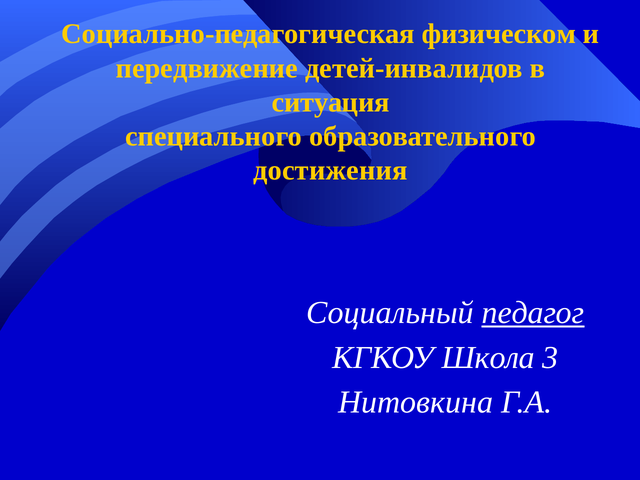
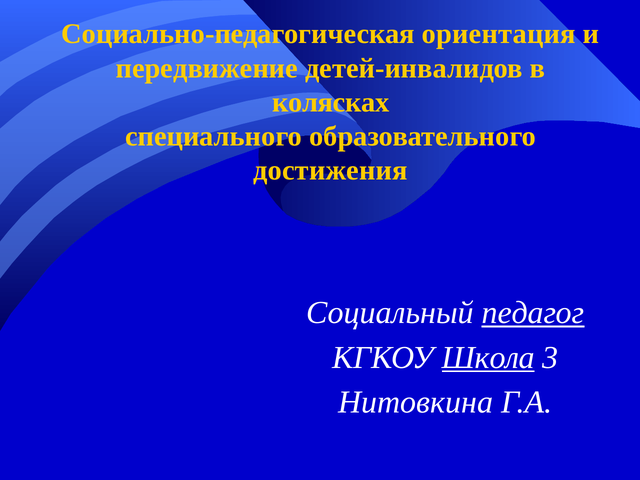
физическом: физическом -> ориентация (499, 34)
ситуация: ситуация -> колясках (331, 102)
Школа underline: none -> present (488, 357)
